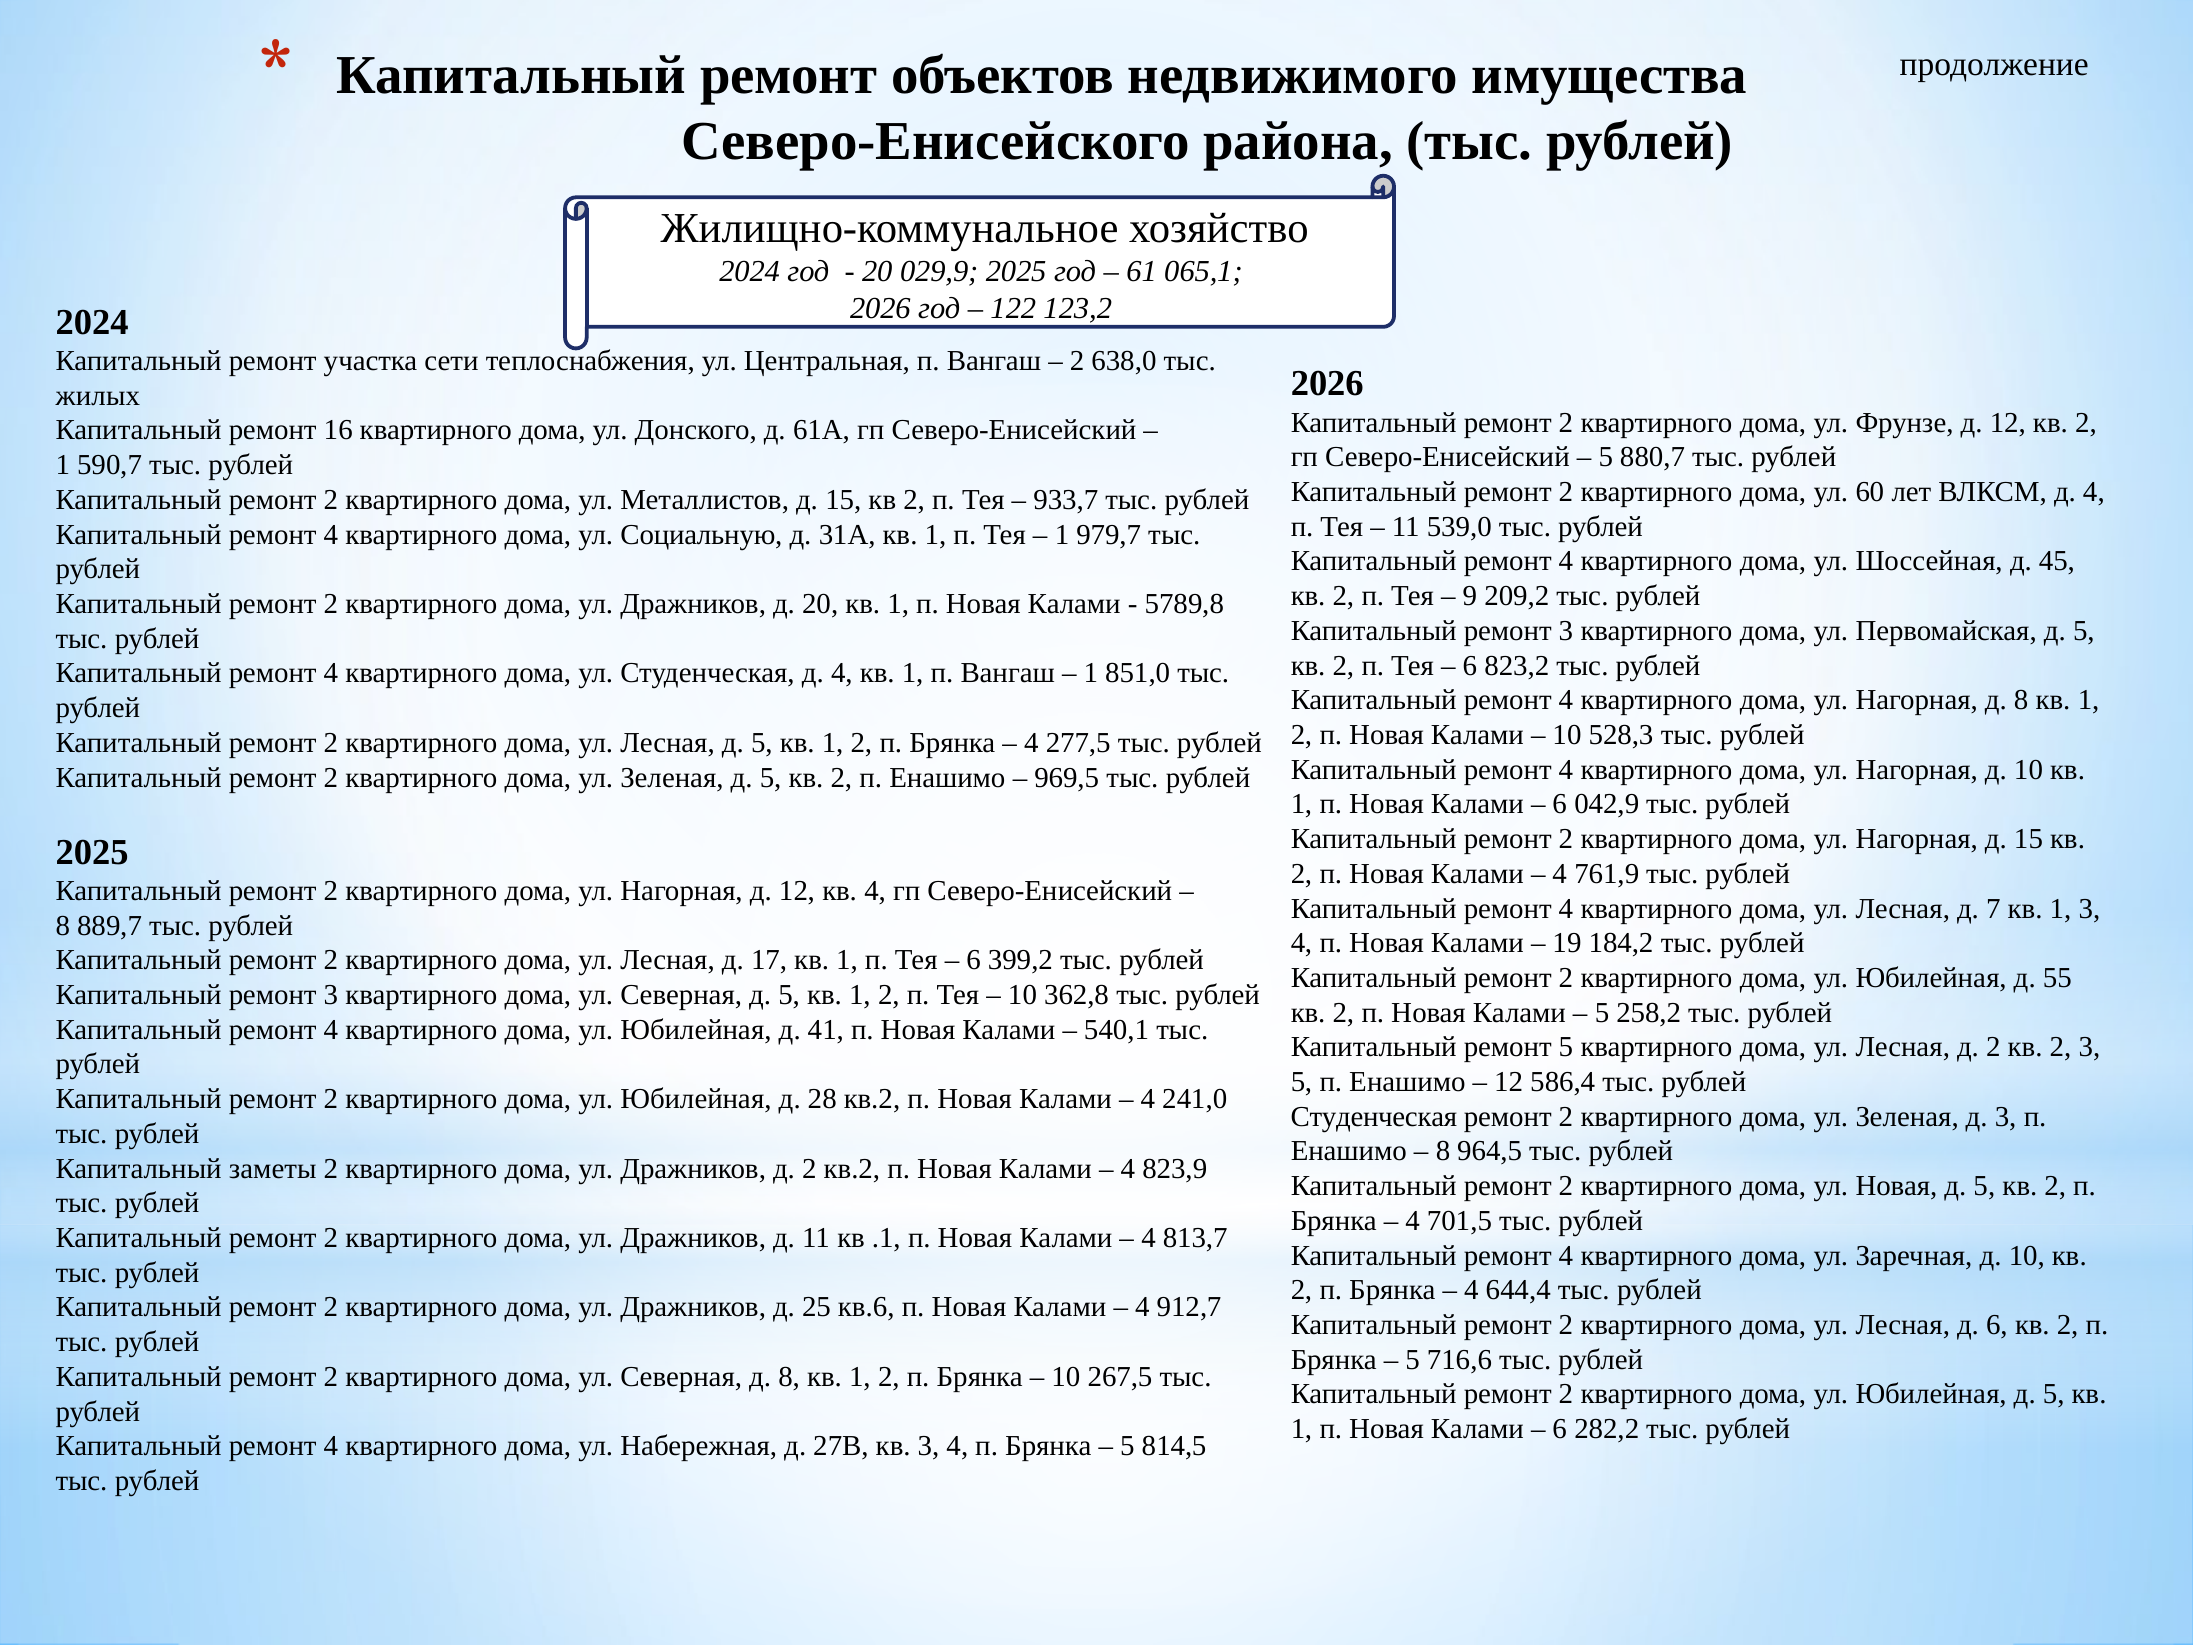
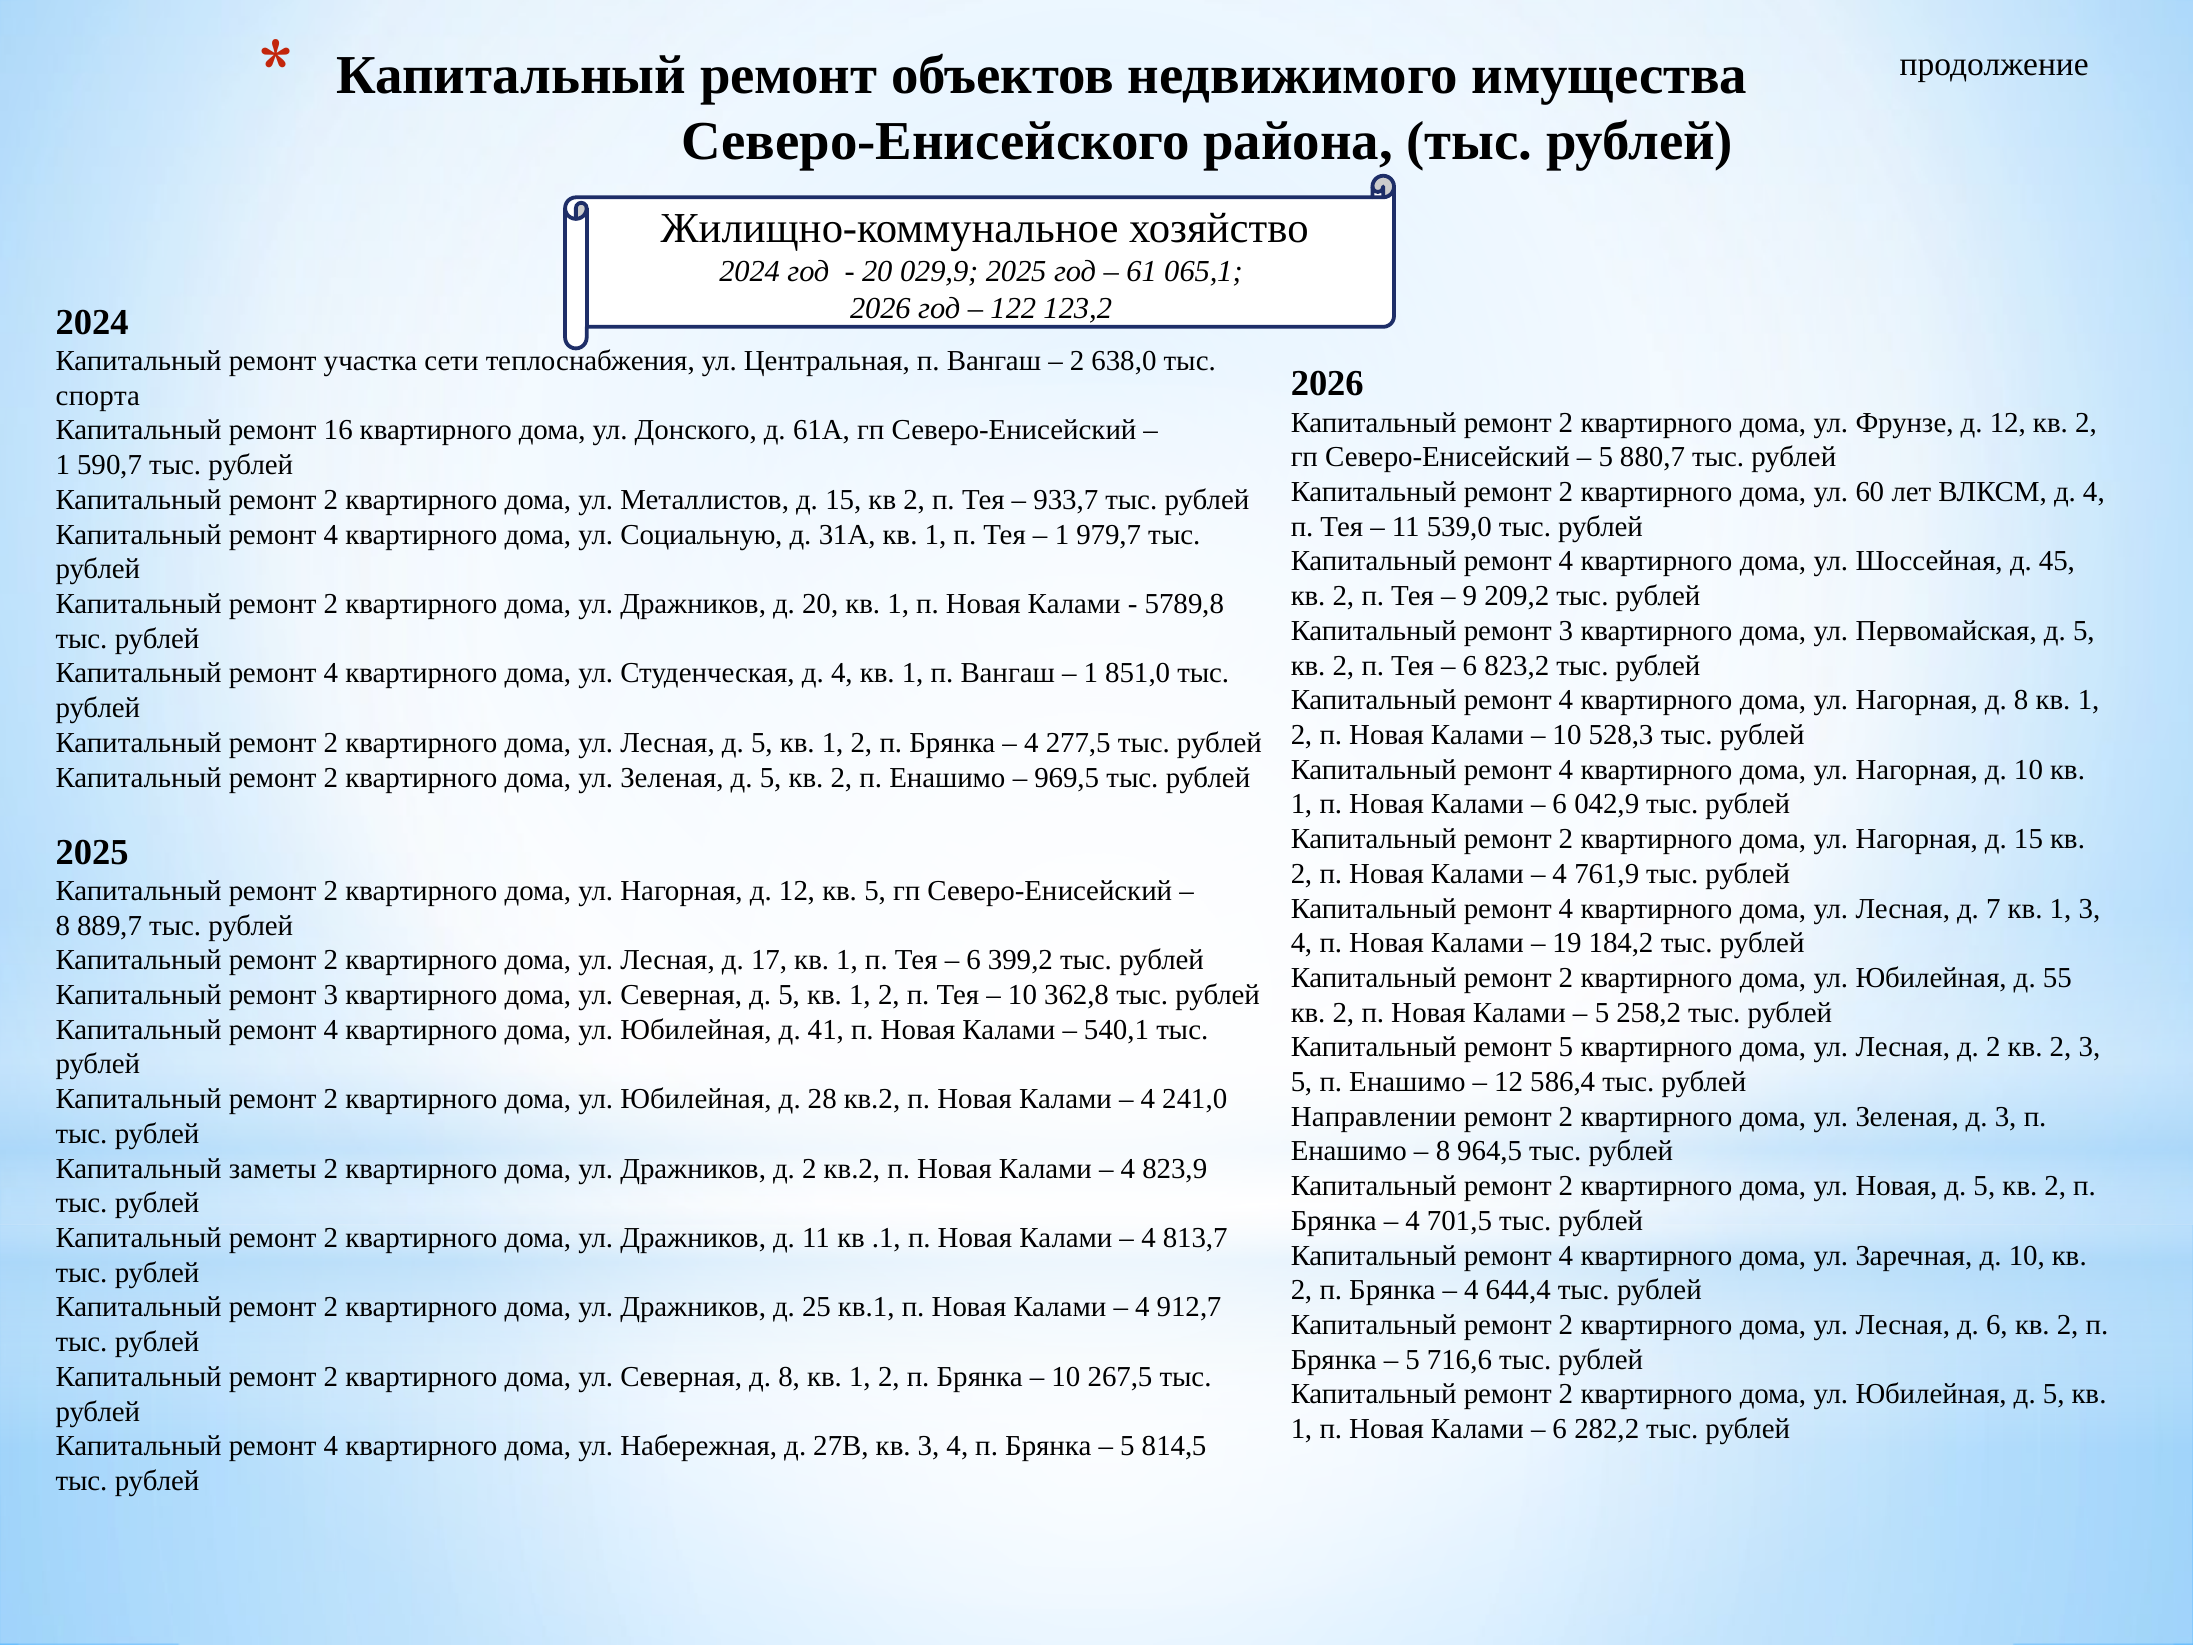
жилых: жилых -> спорта (98, 396)
кв 4: 4 -> 5 (875, 891)
Студенческая: Студенческая -> Направлении (1374, 1117)
кв.6: кв.6 -> кв.1 (866, 1307)
